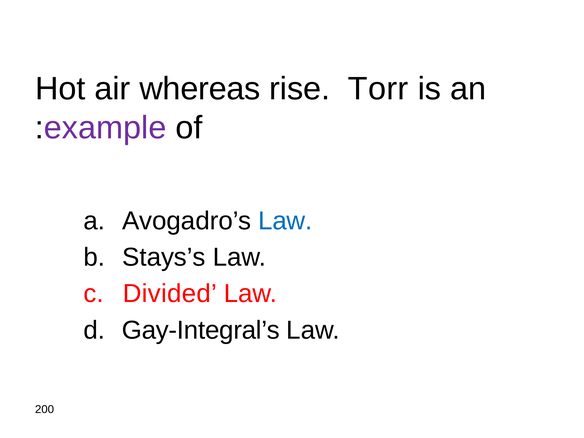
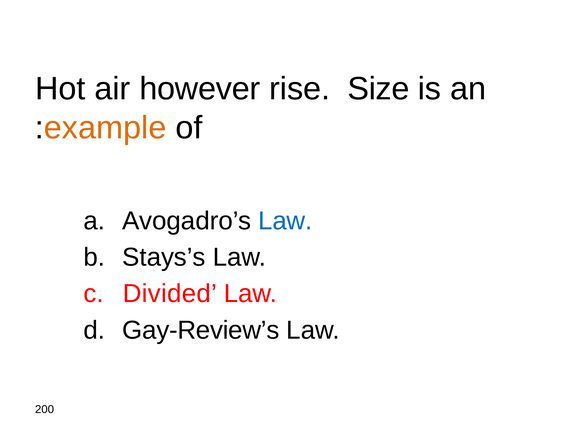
whereas: whereas -> however (200, 89)
Torr: Torr -> Size (378, 89)
example colour: purple -> orange (105, 128)
Gay-Integral’s: Gay-Integral’s -> Gay-Review’s (201, 330)
